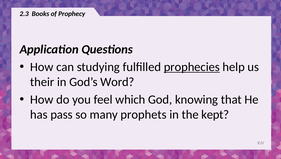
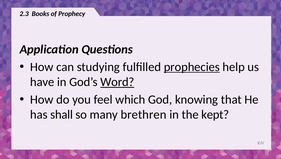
their: their -> have (42, 82)
Word underline: none -> present (117, 82)
pass: pass -> shall (62, 114)
prophets: prophets -> brethren (144, 114)
